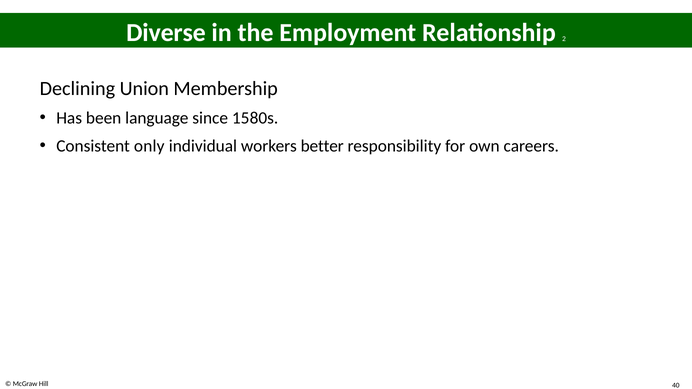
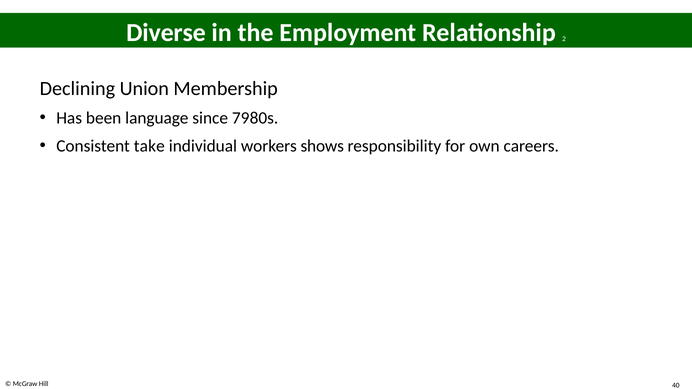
15: 15 -> 79 (241, 118)
only: only -> take (149, 146)
better: better -> shows (322, 146)
